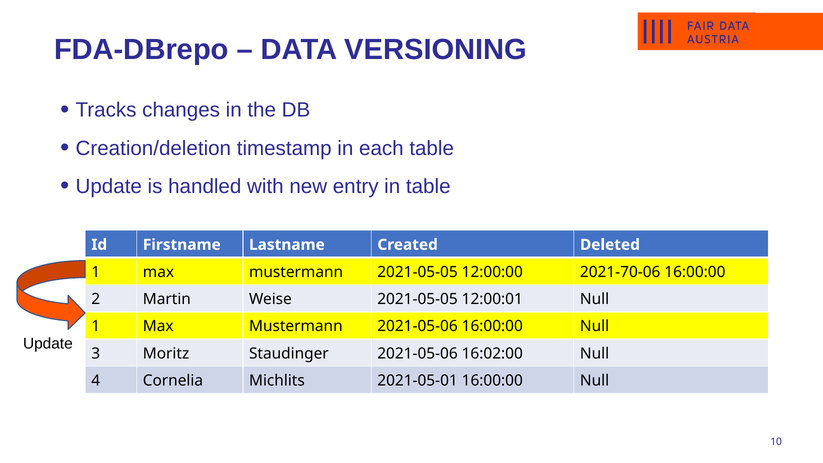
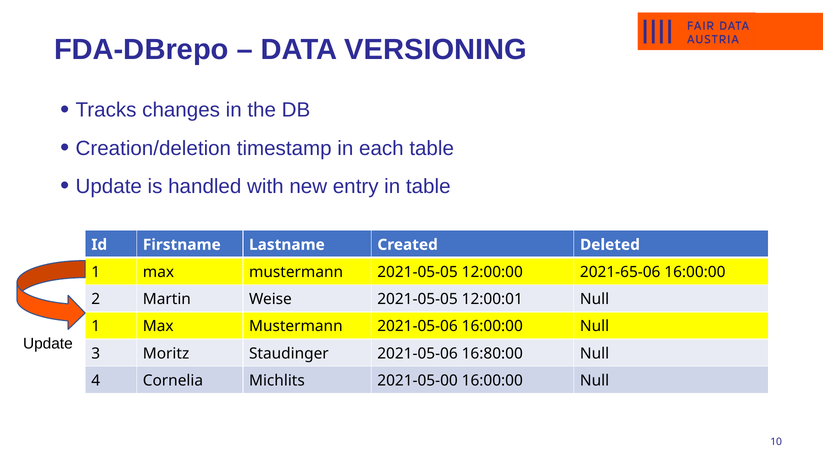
2021-70-06: 2021-70-06 -> 2021-65-06 (620, 272)
16:02:00: 16:02:00 -> 16:80:00 (492, 353)
2021-05-01: 2021-05-01 -> 2021-05-00 (418, 381)
